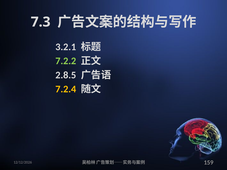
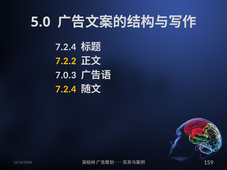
7.3: 7.3 -> 5.0 (41, 22)
3.2.1: 3.2.1 -> 7.2.4 (66, 47)
7.2.2 colour: light green -> yellow (66, 61)
2.8.5: 2.8.5 -> 7.0.3 (66, 75)
